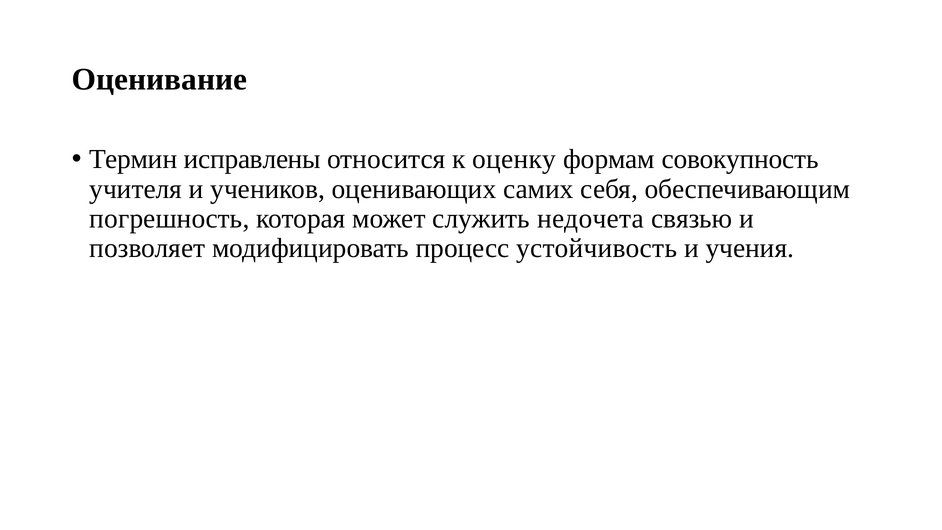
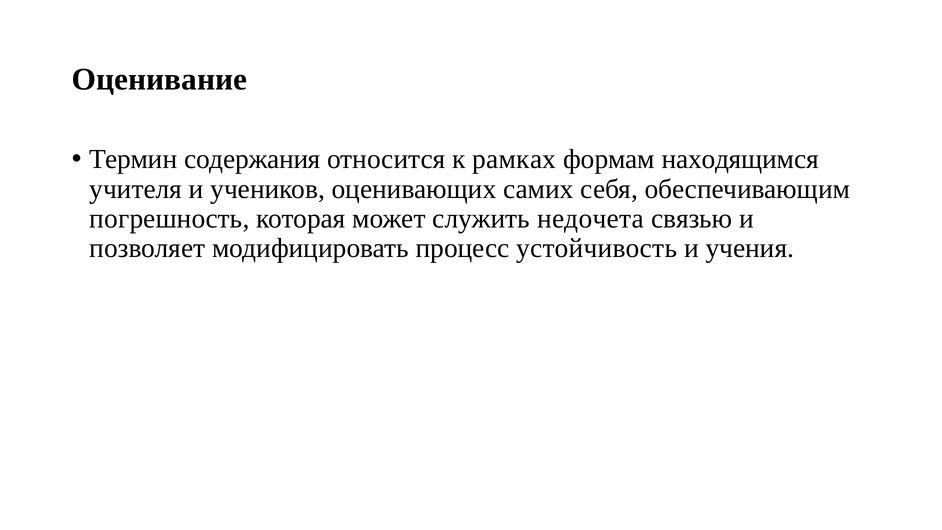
исправлены: исправлены -> содержания (252, 159)
оценку: оценку -> рамках (514, 159)
совокупность: совокупность -> находящимся (740, 159)
